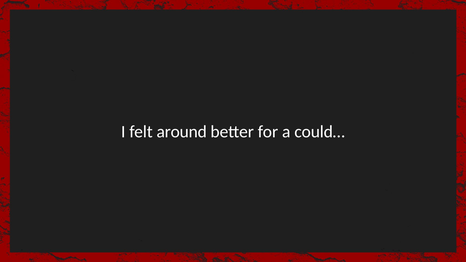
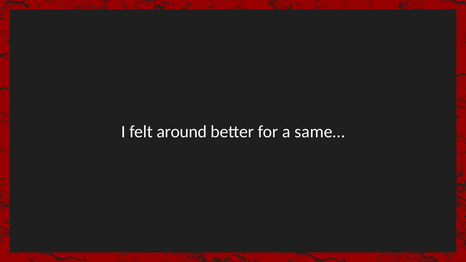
could…: could… -> same… (320, 132)
